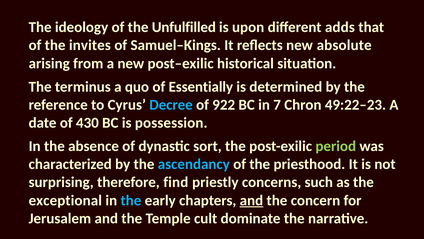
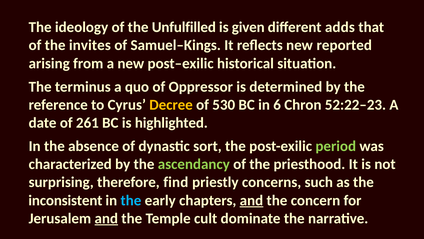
upon: upon -> given (248, 27)
absolute: absolute -> reported (344, 45)
Essentially: Essentially -> Oppressor (201, 87)
Decree colour: light blue -> yellow (171, 105)
922: 922 -> 530 (224, 105)
7: 7 -> 6 (277, 105)
49:22–23: 49:22–23 -> 52:22–23 (355, 105)
430: 430 -> 261 (87, 123)
possession: possession -> highlighted (171, 123)
ascendancy colour: light blue -> light green (194, 164)
exceptional: exceptional -> inconsistent (65, 200)
and underline: none -> present (106, 218)
